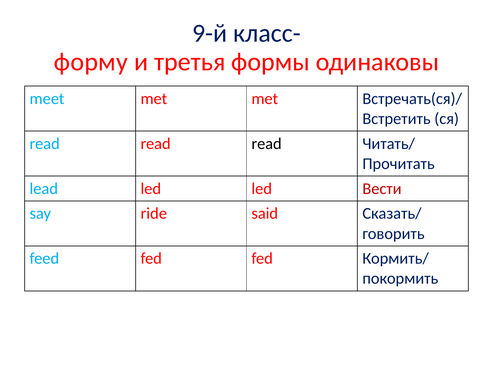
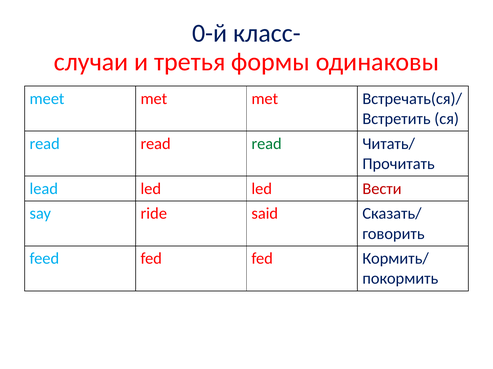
9-й: 9-й -> 0-й (210, 33)
форму: форму -> случаи (91, 62)
read colour: black -> green (267, 144)
